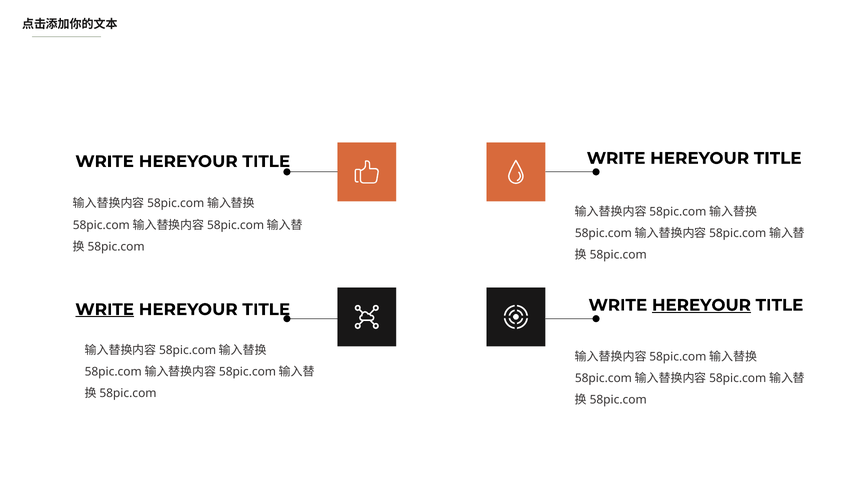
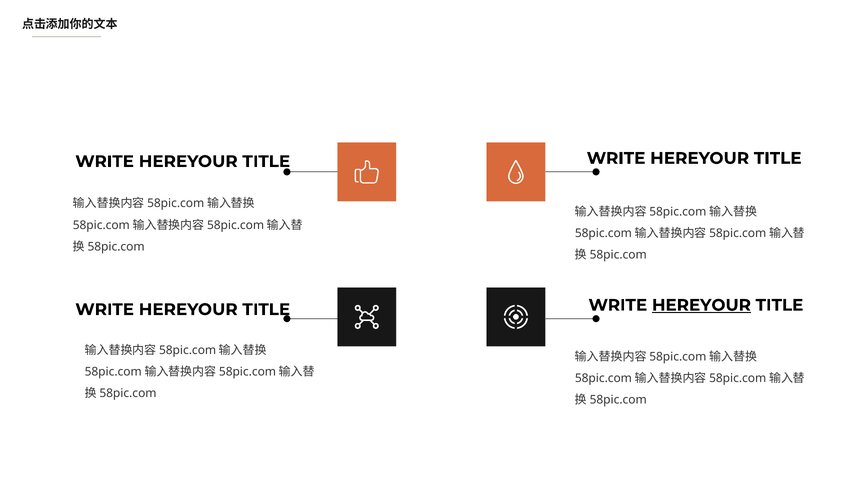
WRITE underline: present -> none (105, 310)
